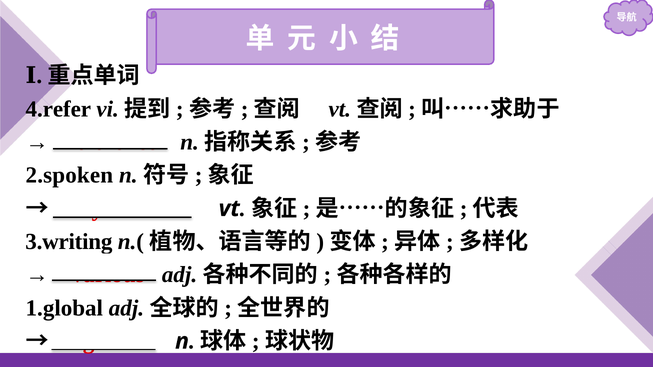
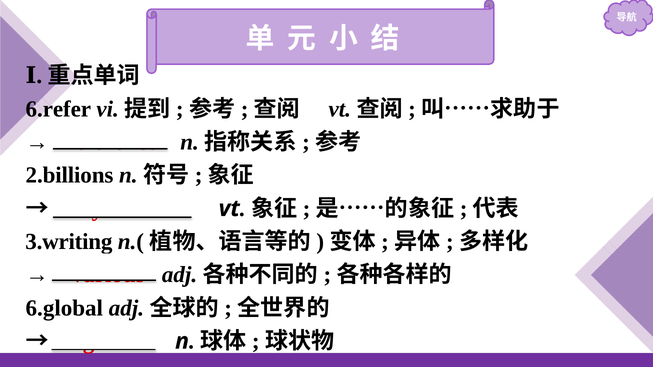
4.refer: 4.refer -> 6.refer (58, 109)
2.spoken: 2.spoken -> 2.billions (70, 175)
1.global: 1.global -> 6.global (64, 308)
